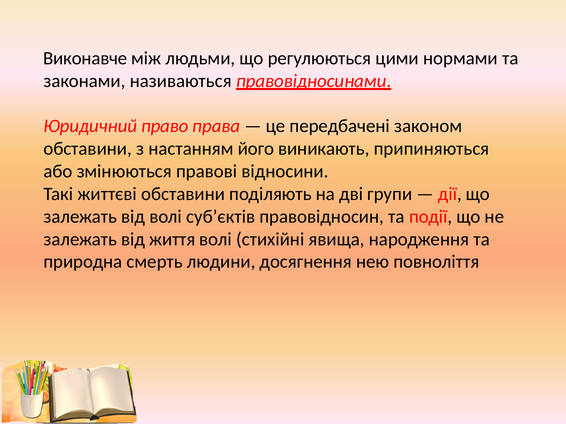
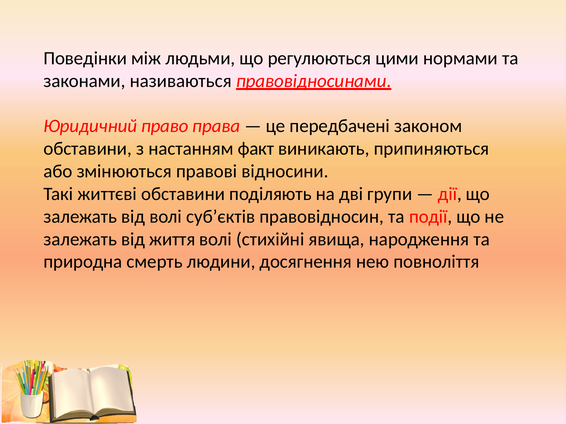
Виконавче: Виконавче -> Поведінки (85, 58)
його: його -> факт (256, 149)
